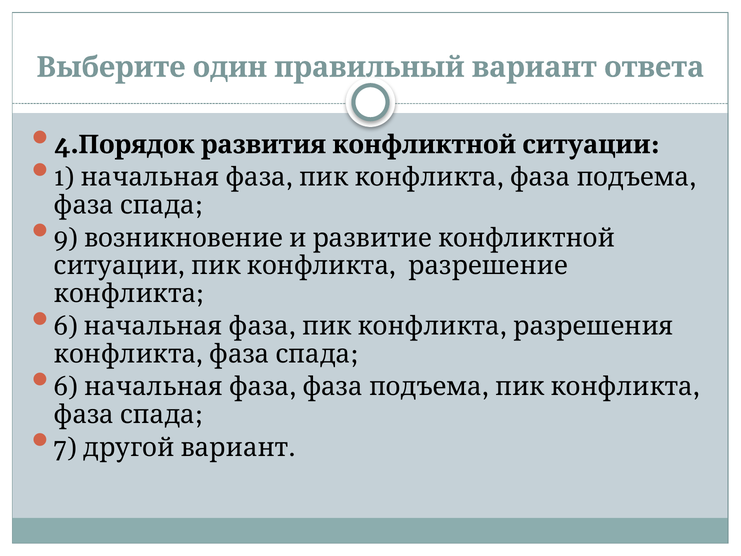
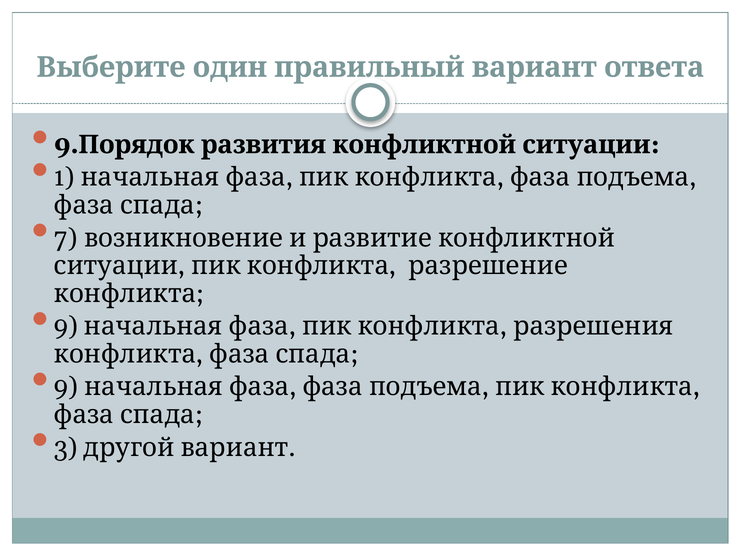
4: 4 -> 9 (66, 145)
9: 9 -> 7 (66, 238)
6: 6 -> 9 (66, 326)
6: 6 -> 9 (66, 387)
7: 7 -> 3 (66, 447)
